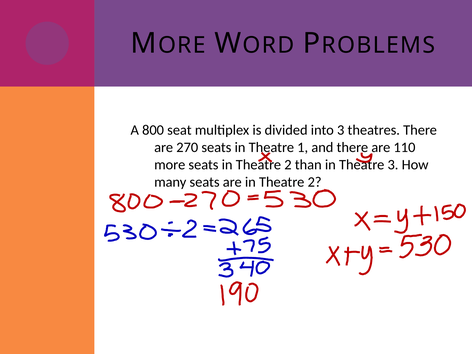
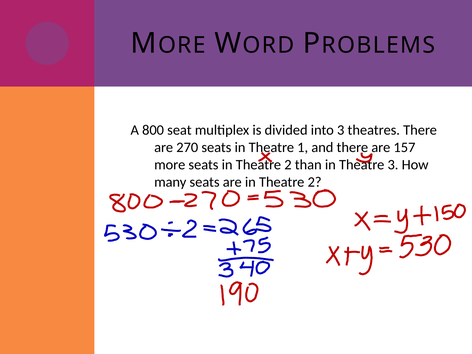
110: 110 -> 157 (404, 147)
